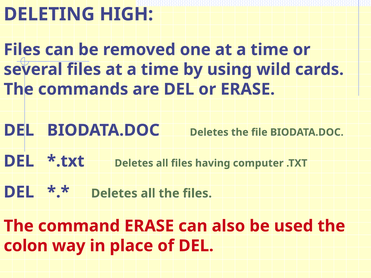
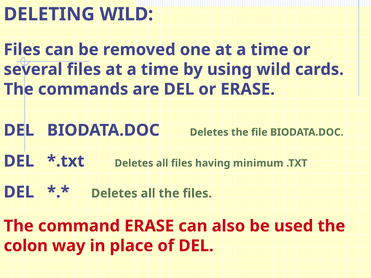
DELETING HIGH: HIGH -> WILD (126, 14)
computer: computer -> minimum (258, 163)
